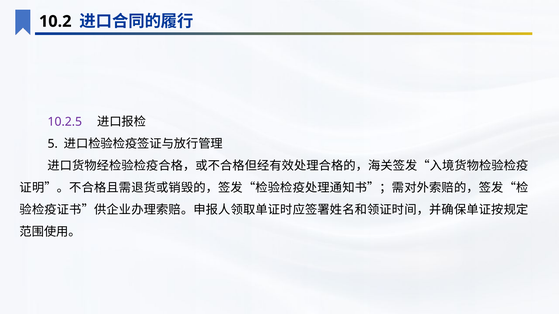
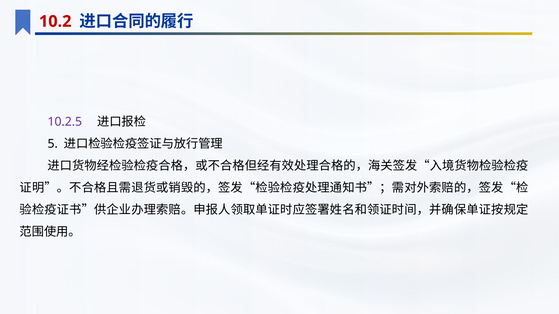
10.2 colour: black -> red (55, 21)
